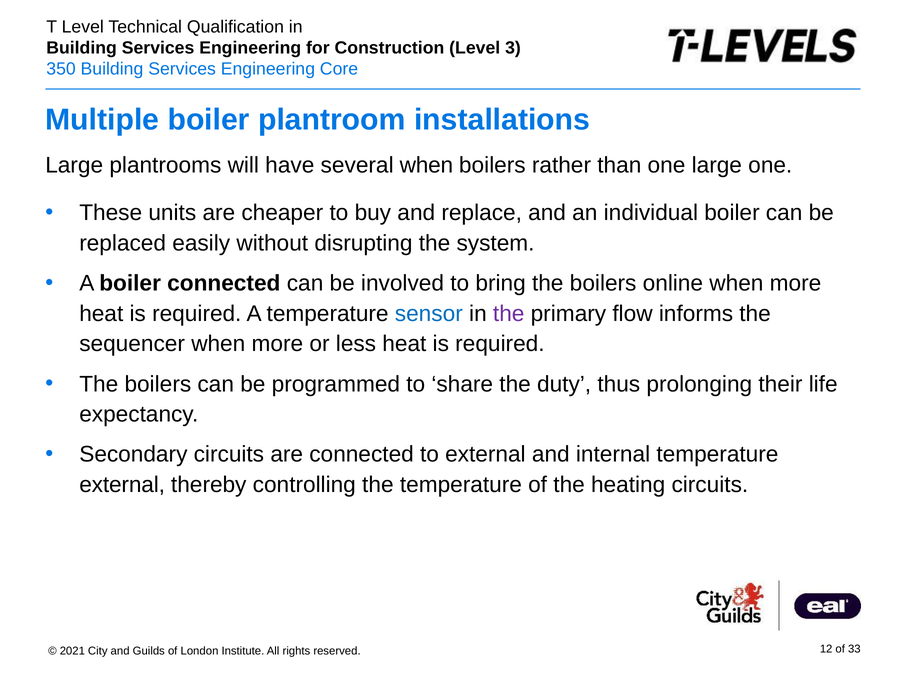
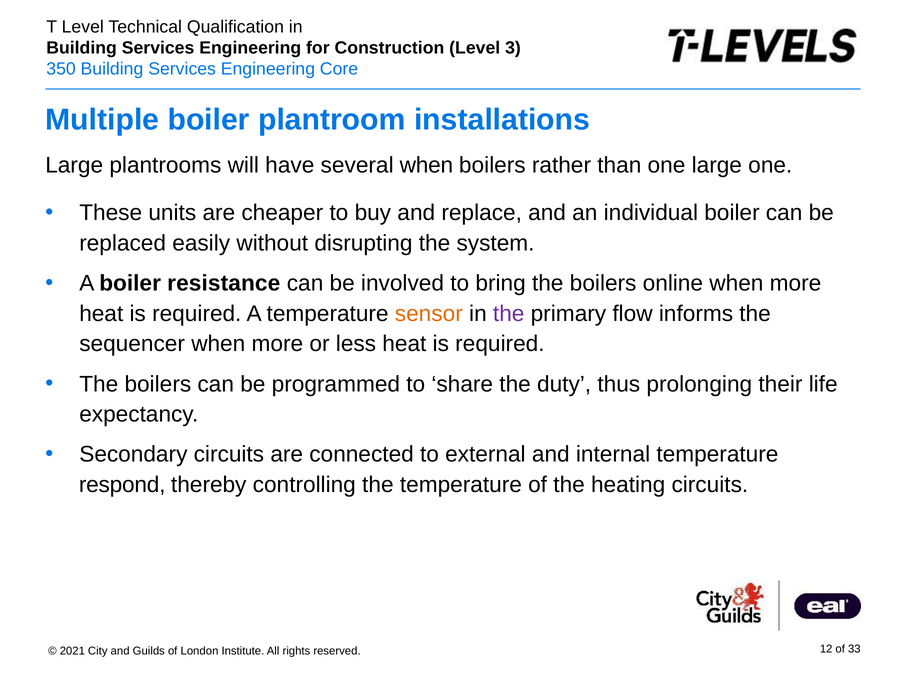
boiler connected: connected -> resistance (224, 284)
sensor colour: blue -> orange (429, 314)
external: external -> respond (122, 485)
